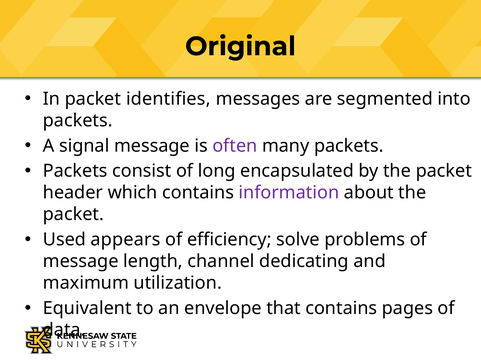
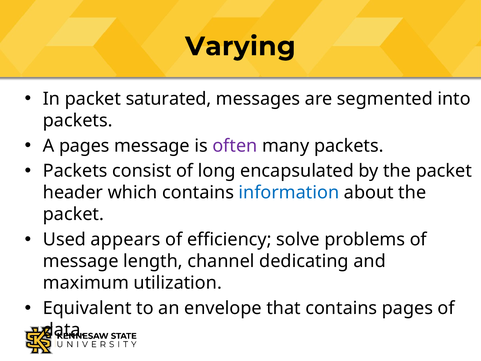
Original: Original -> Varying (240, 46)
identifies: identifies -> saturated (168, 99)
A signal: signal -> pages (84, 146)
information colour: purple -> blue (289, 193)
